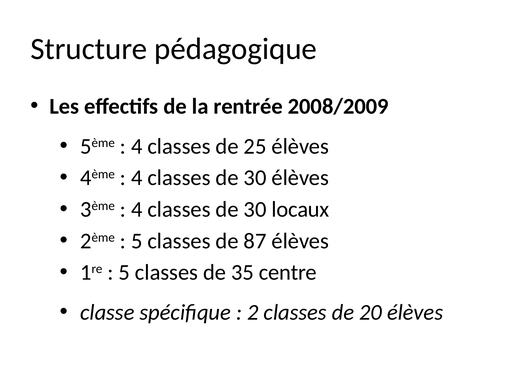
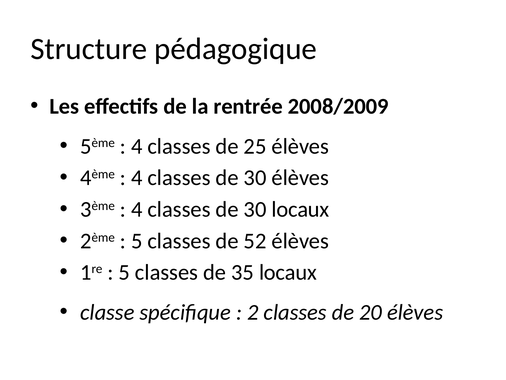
87: 87 -> 52 (255, 241)
35 centre: centre -> locaux (288, 272)
